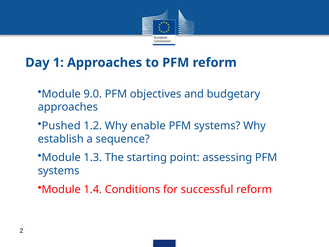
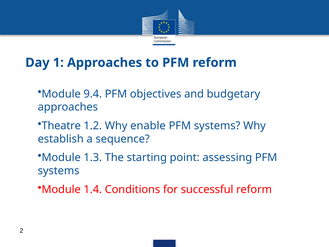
9.0: 9.0 -> 9.4 (93, 94)
Pushed: Pushed -> Theatre (61, 126)
